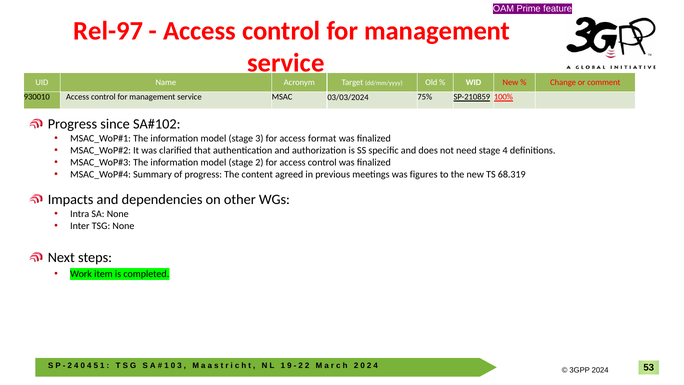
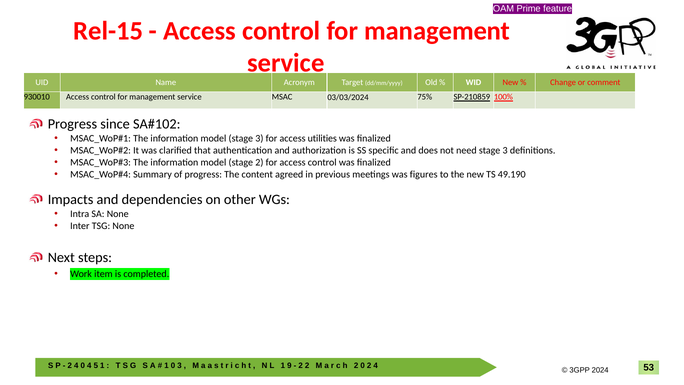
Rel-97: Rel-97 -> Rel-15 (108, 31)
format: format -> utilities (322, 138)
need stage 4: 4 -> 3 (505, 150)
68.319: 68.319 -> 49.190 (512, 174)
